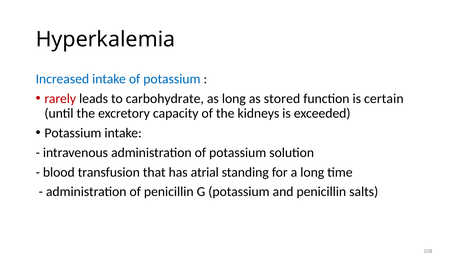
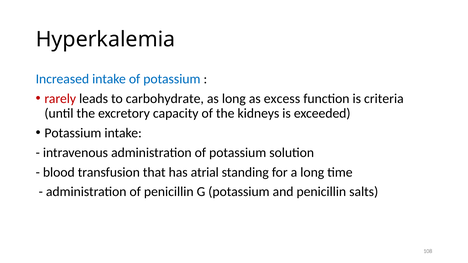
stored: stored -> excess (282, 99)
certain: certain -> criteria (384, 99)
